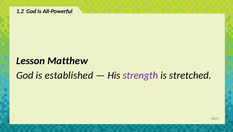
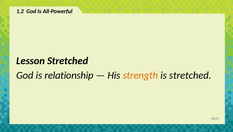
Lesson Matthew: Matthew -> Stretched (68, 61)
established: established -> relationship (69, 75)
strength colour: purple -> orange (140, 75)
